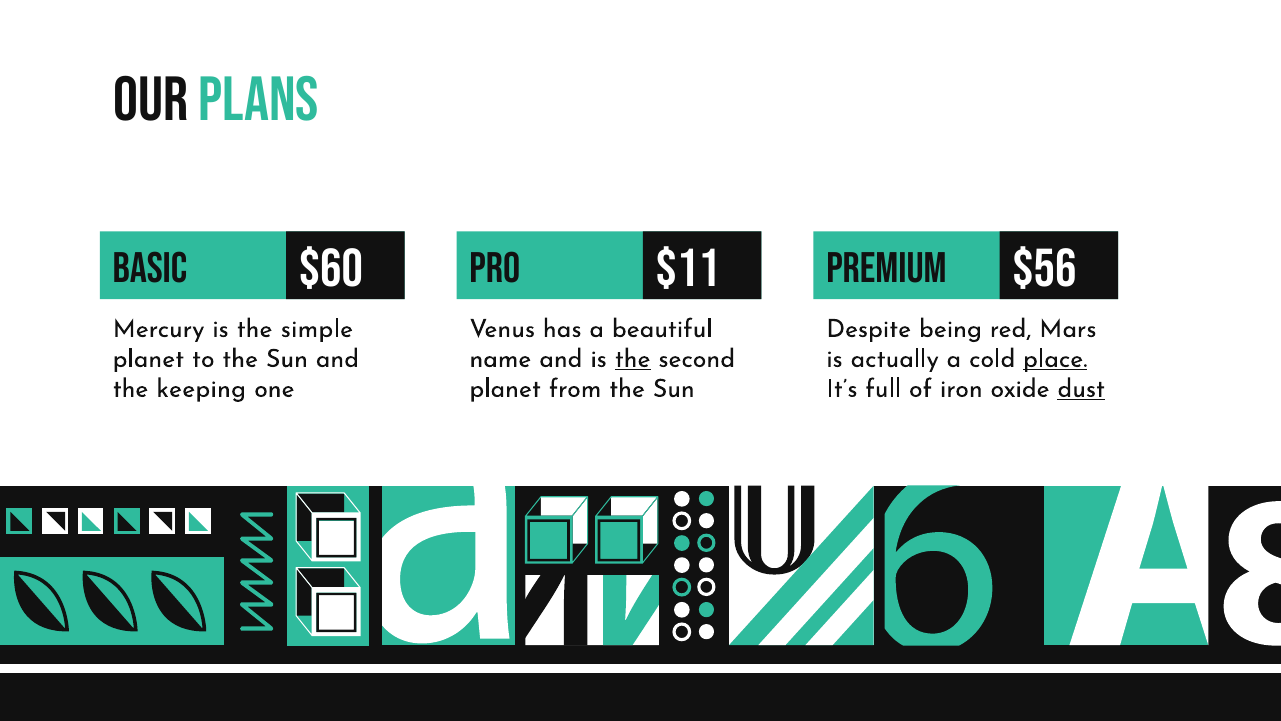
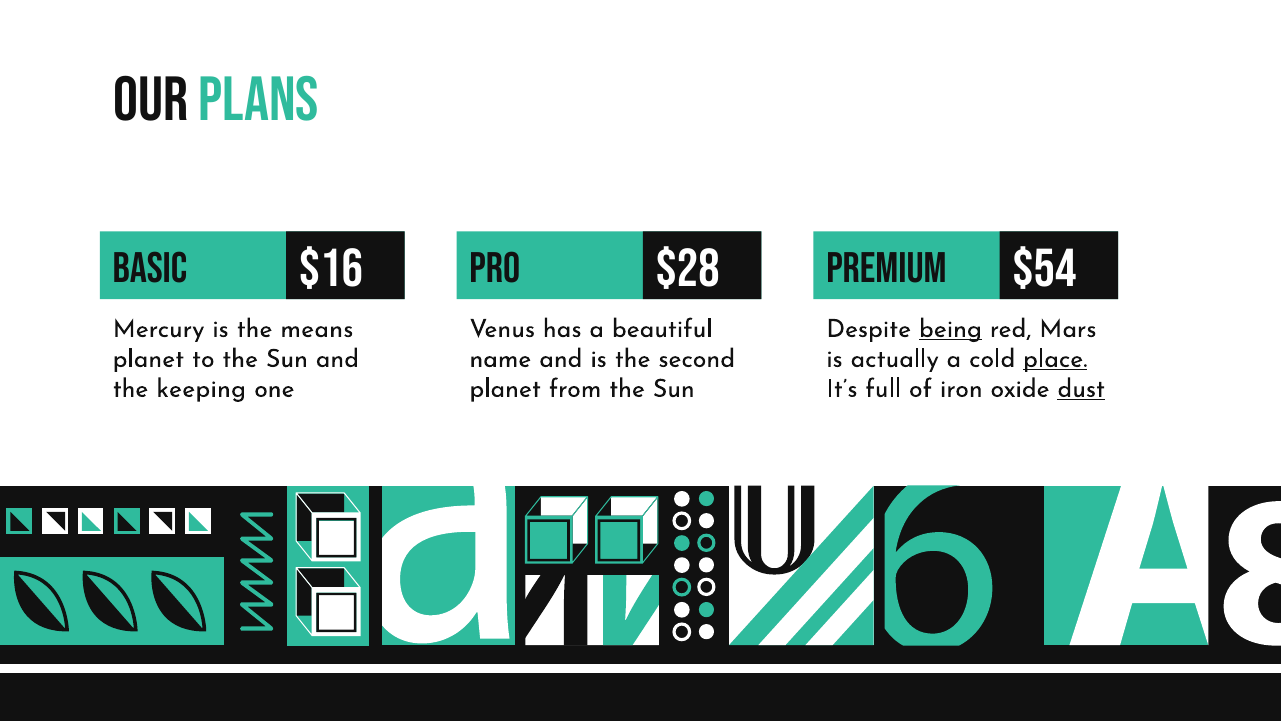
$60: $60 -> $16 (331, 269)
$11: $11 -> $28 (688, 269)
$56: $56 -> $54 (1044, 269)
simple: simple -> means (317, 329)
being underline: none -> present (950, 329)
the underline: present -> none (633, 358)
